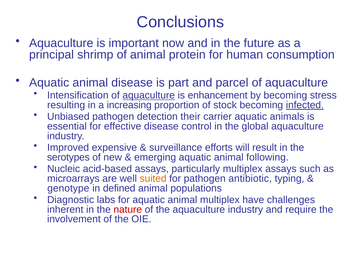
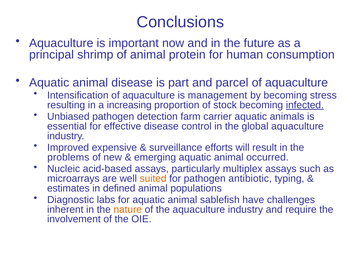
aquaculture underline: present -> none (149, 95)
enhancement: enhancement -> management (218, 95)
their: their -> farm (191, 117)
serotypes: serotypes -> problems (68, 157)
following: following -> occurred (267, 157)
genotype: genotype -> estimates (68, 188)
animal multiplex: multiplex -> sablefish (220, 200)
nature colour: red -> orange (128, 209)
